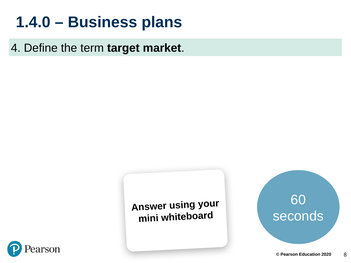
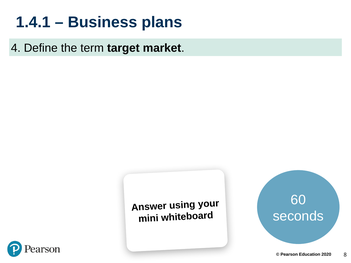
1.4.0: 1.4.0 -> 1.4.1 (33, 22)
